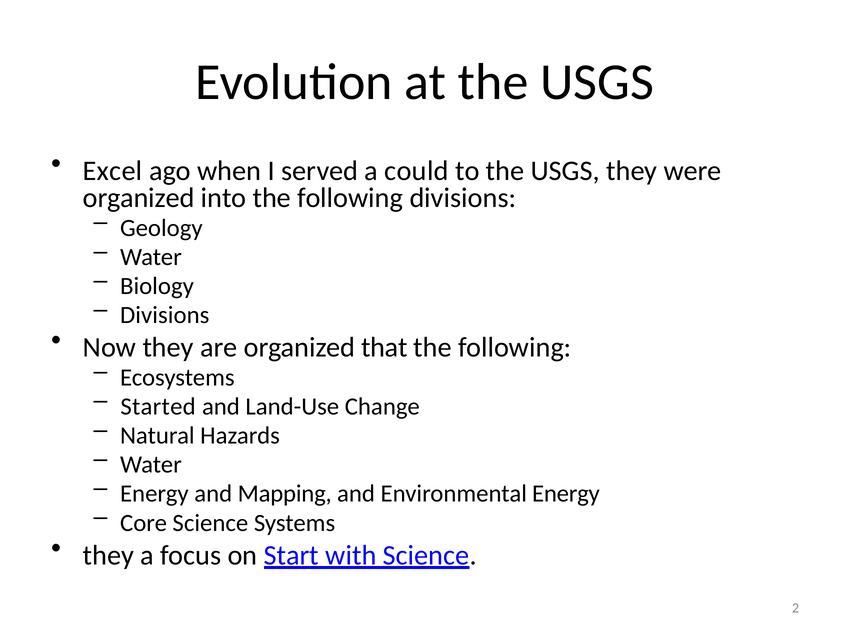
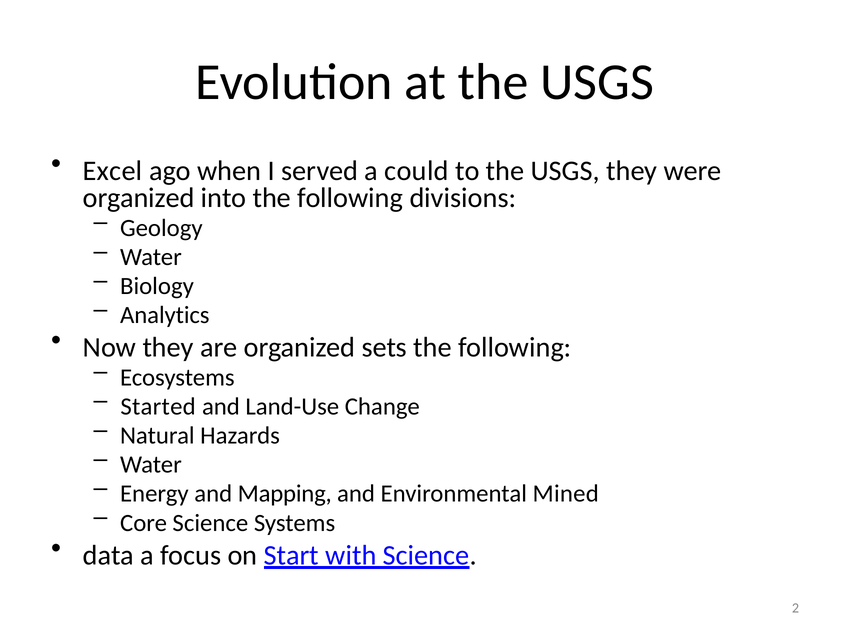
Divisions: Divisions -> Analytics (165, 316)
that: that -> sets (384, 348)
Environmental Energy: Energy -> Mined (566, 494)
they: they -> data (108, 556)
